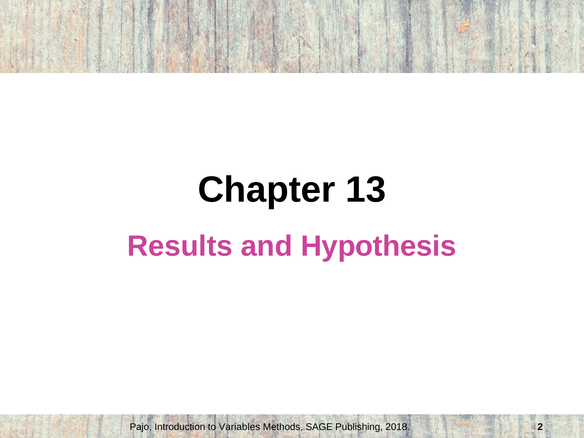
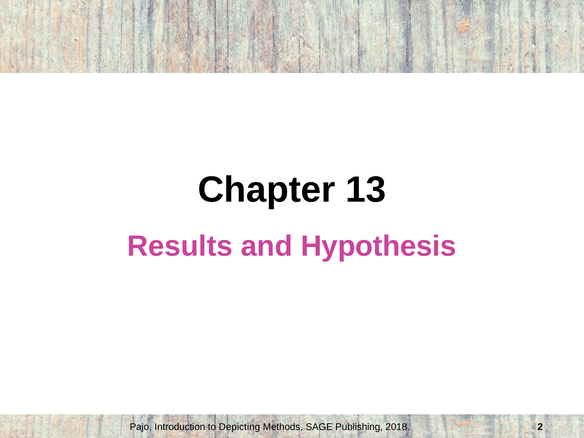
Variables: Variables -> Depicting (239, 427)
